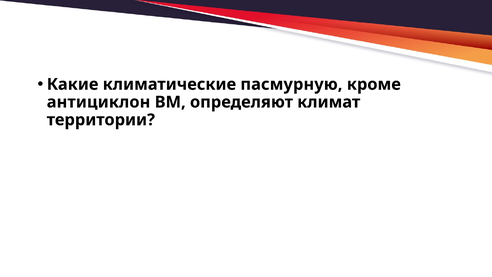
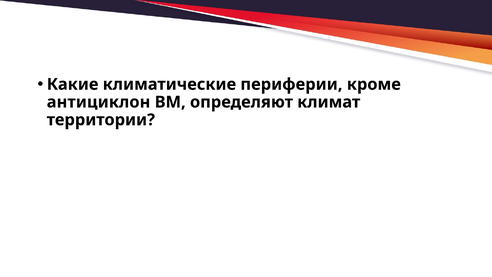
пасмурную: пасмурную -> периферии (291, 84)
